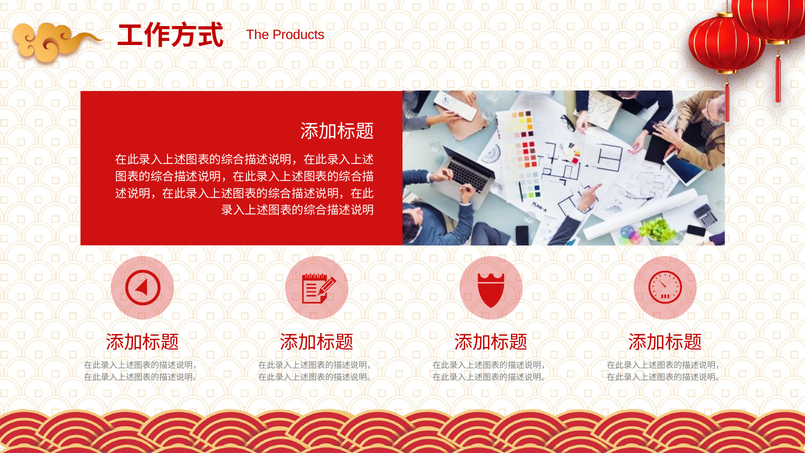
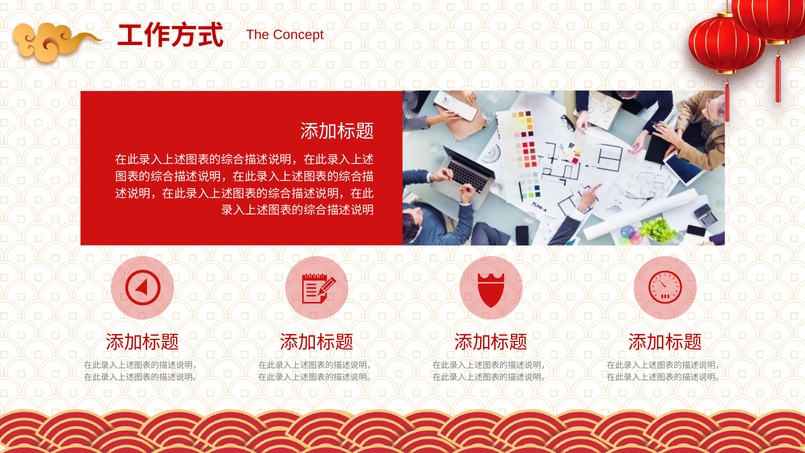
Products: Products -> Concept (298, 35)
